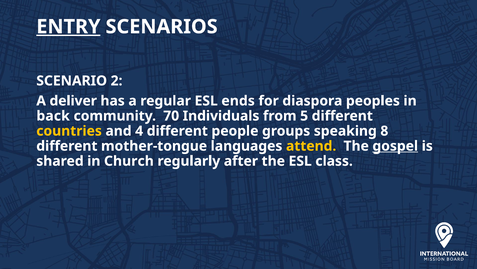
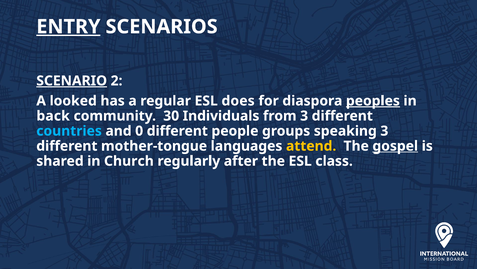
SCENARIO underline: none -> present (72, 81)
deliver: deliver -> looked (73, 101)
ends: ends -> does (238, 101)
peoples underline: none -> present (373, 101)
70: 70 -> 30 (171, 116)
from 5: 5 -> 3 (304, 116)
countries colour: yellow -> light blue (69, 131)
4: 4 -> 0 (139, 131)
speaking 8: 8 -> 3 (384, 131)
